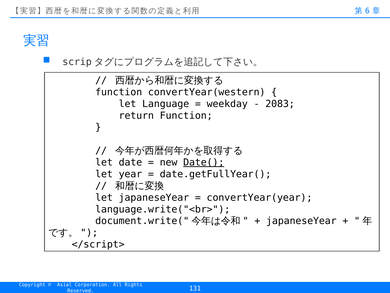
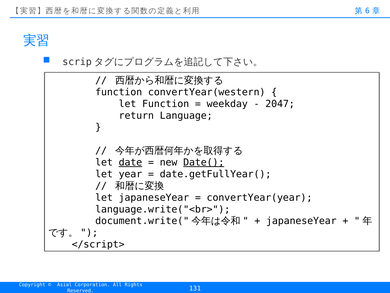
let Language: Language -> Function (166, 104)
2083: 2083 -> 2047 (280, 104)
return Function: Function -> Language (186, 115)
date underline: none -> present (130, 162)
